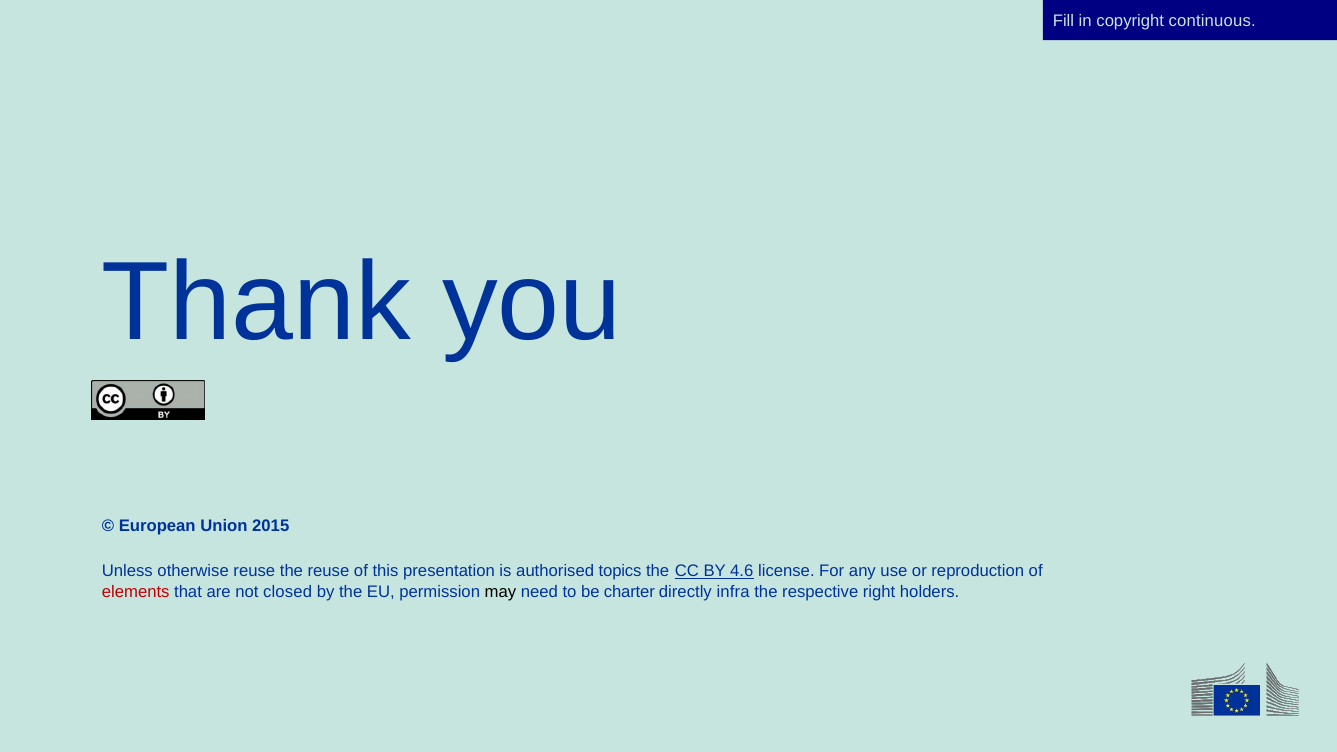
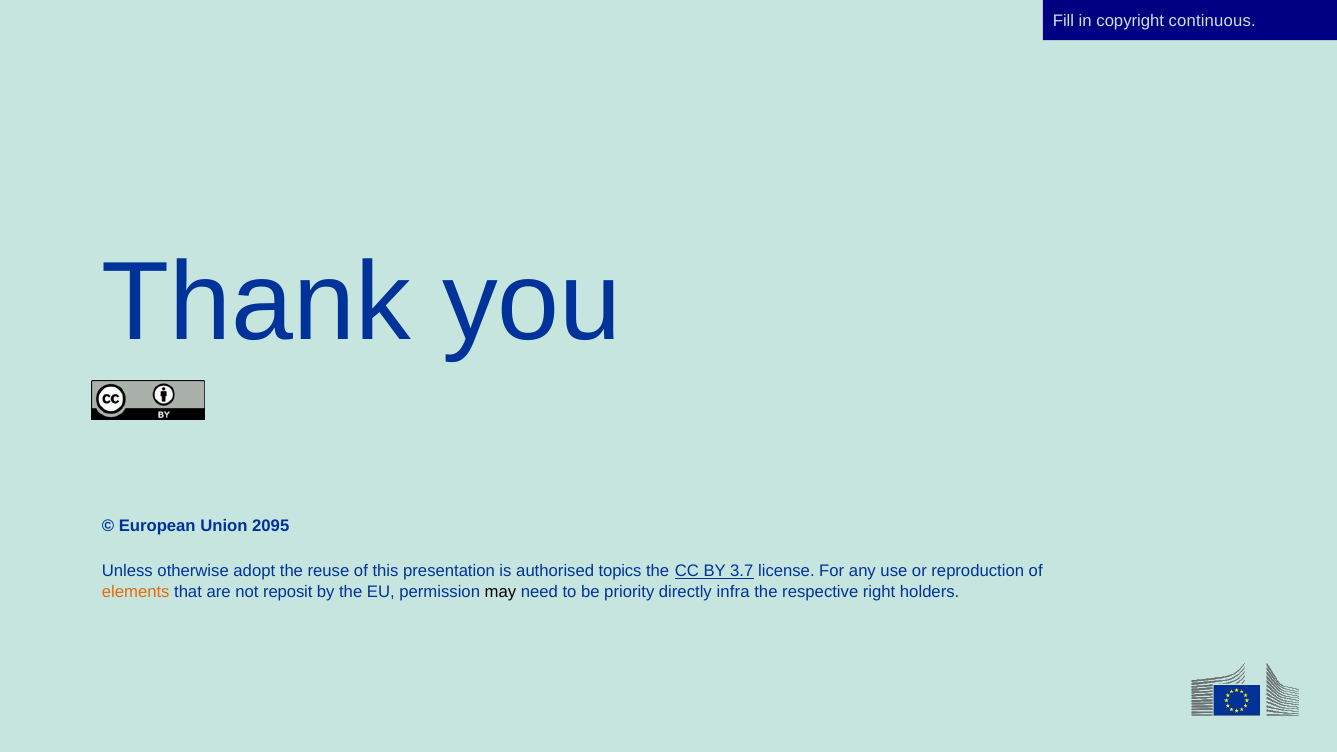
2015: 2015 -> 2095 (271, 526)
otherwise reuse: reuse -> adopt (254, 571)
4.6: 4.6 -> 3.7 (742, 571)
elements colour: red -> orange (136, 592)
closed: closed -> reposit (288, 592)
charter: charter -> priority (629, 592)
